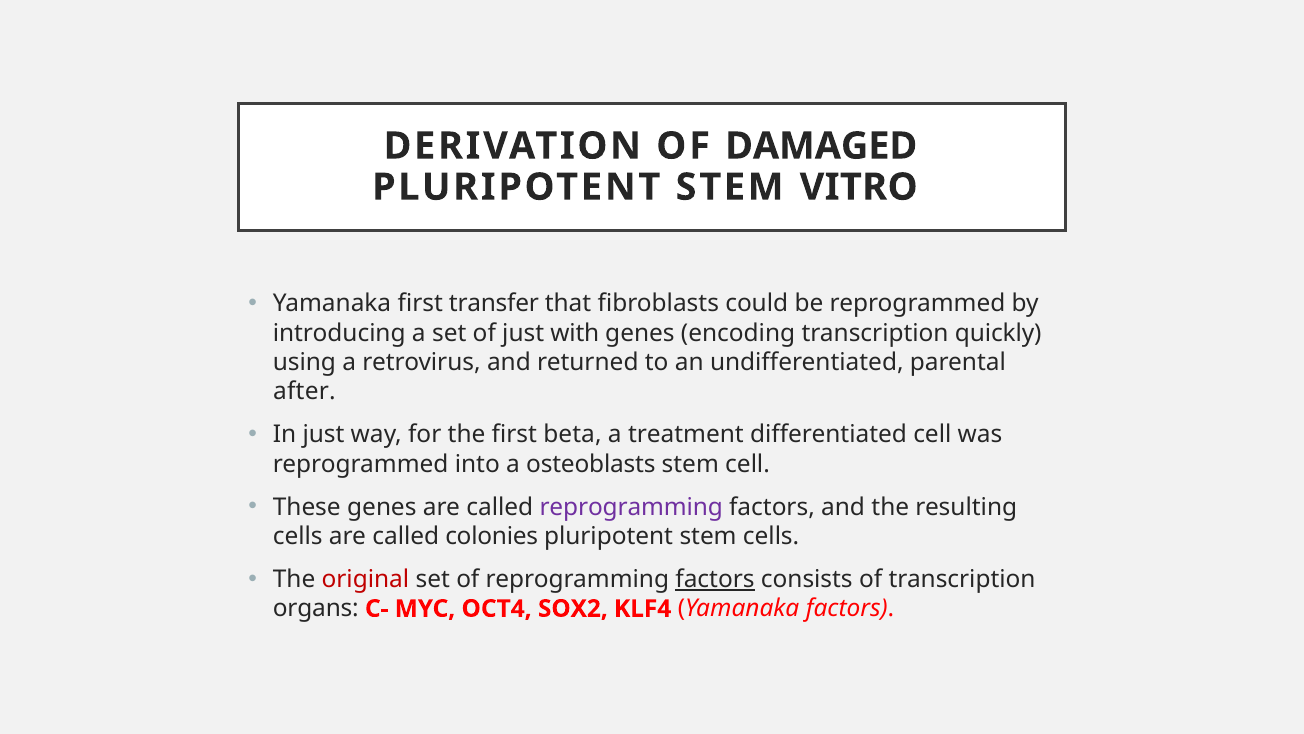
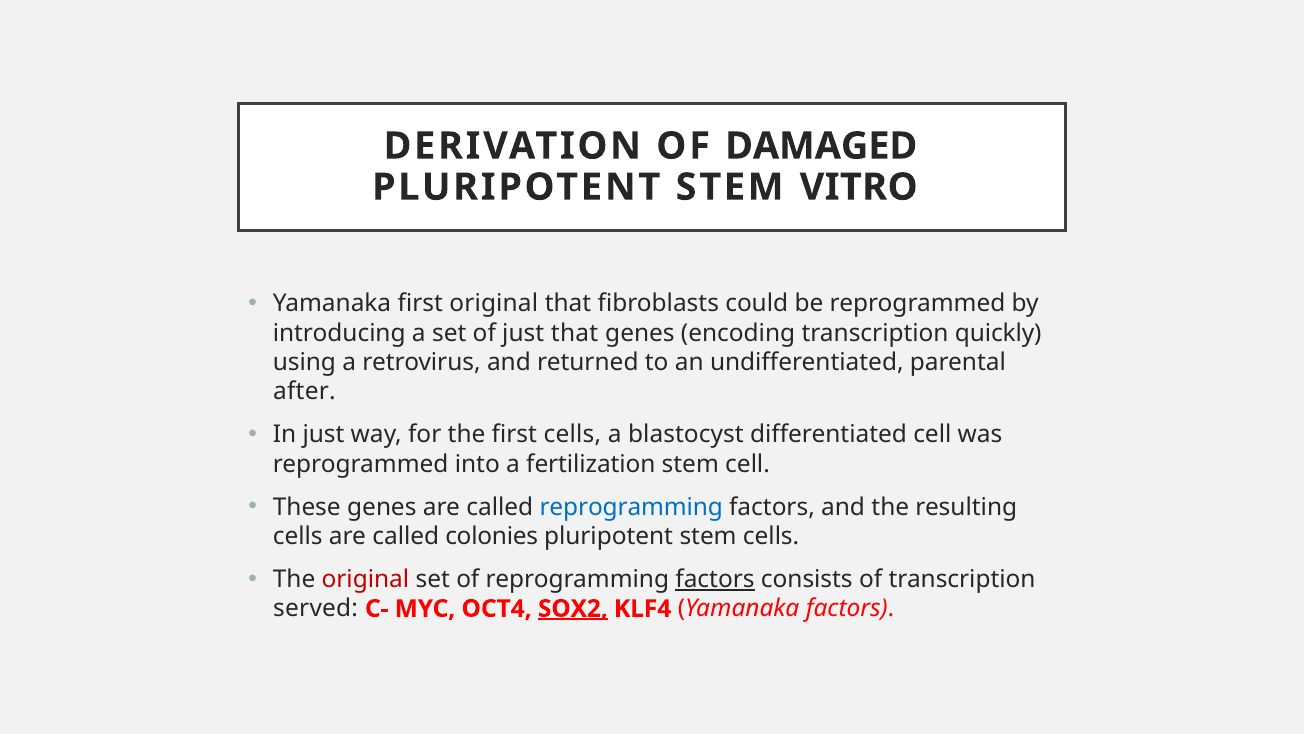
first transfer: transfer -> original (494, 303)
just with: with -> that (575, 333)
first beta: beta -> cells (572, 434)
treatment: treatment -> blastocyst (686, 434)
osteoblasts: osteoblasts -> fertilization (591, 464)
reprogramming colour: purple -> blue (631, 507)
organs: organs -> served (316, 608)
SOX2 underline: none -> present (573, 608)
